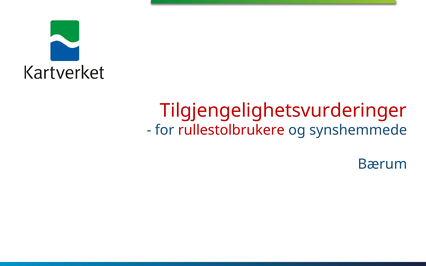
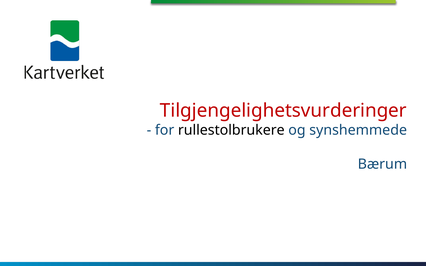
rullestolbrukere colour: red -> black (231, 130)
